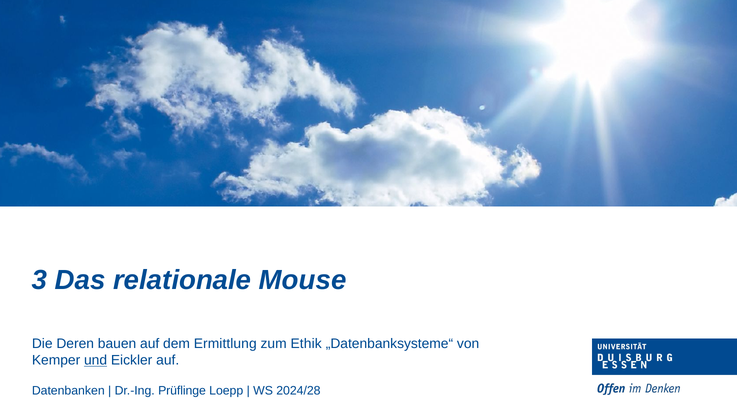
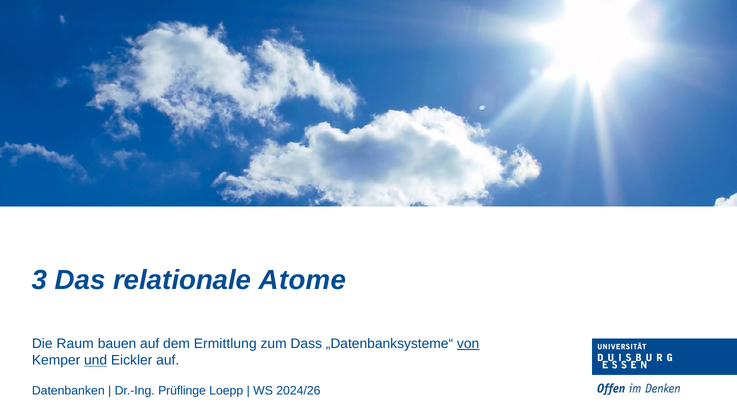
Mouse: Mouse -> Atome (303, 280)
Deren: Deren -> Raum (75, 344)
Ethik: Ethik -> Dass (306, 344)
von underline: none -> present (468, 344)
2024/28: 2024/28 -> 2024/26 (298, 391)
